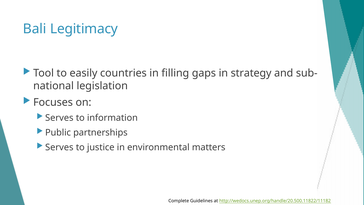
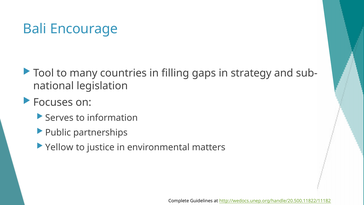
Legitimacy: Legitimacy -> Encourage (84, 29)
easily: easily -> many (84, 73)
Serves: Serves -> Yellow (59, 147)
